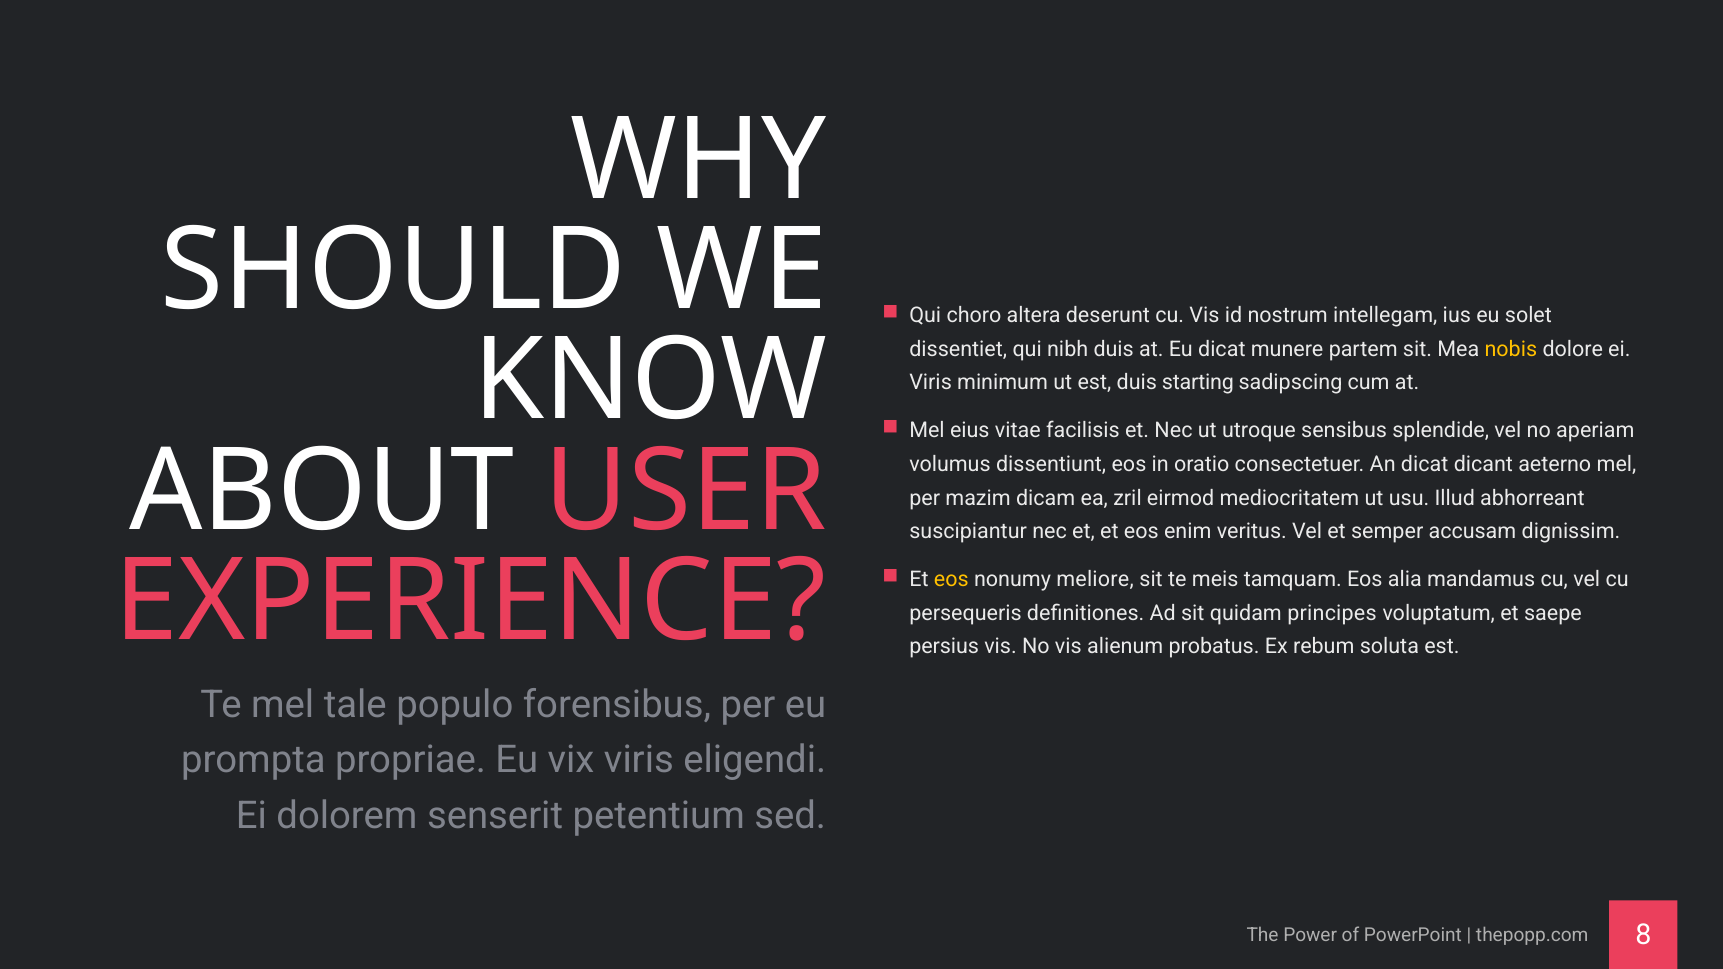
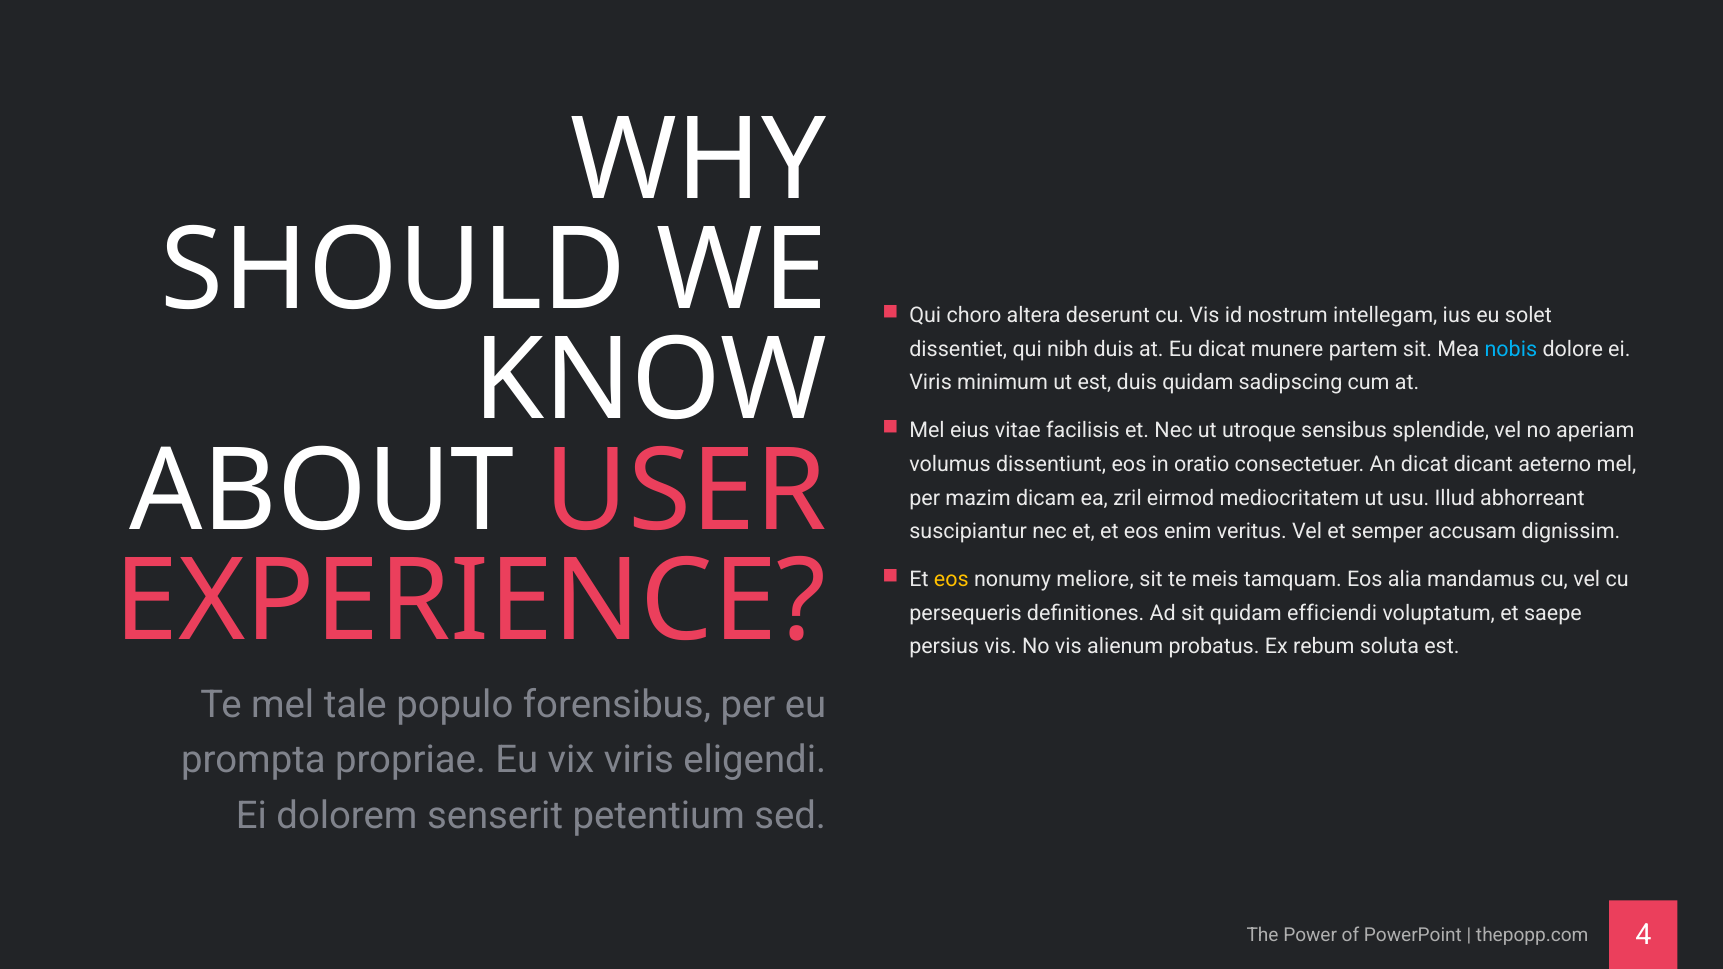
nobis colour: yellow -> light blue (1511, 349)
duis starting: starting -> quidam (1198, 383)
principes: principes -> efficiendi (1332, 613)
8: 8 -> 4 (1643, 935)
